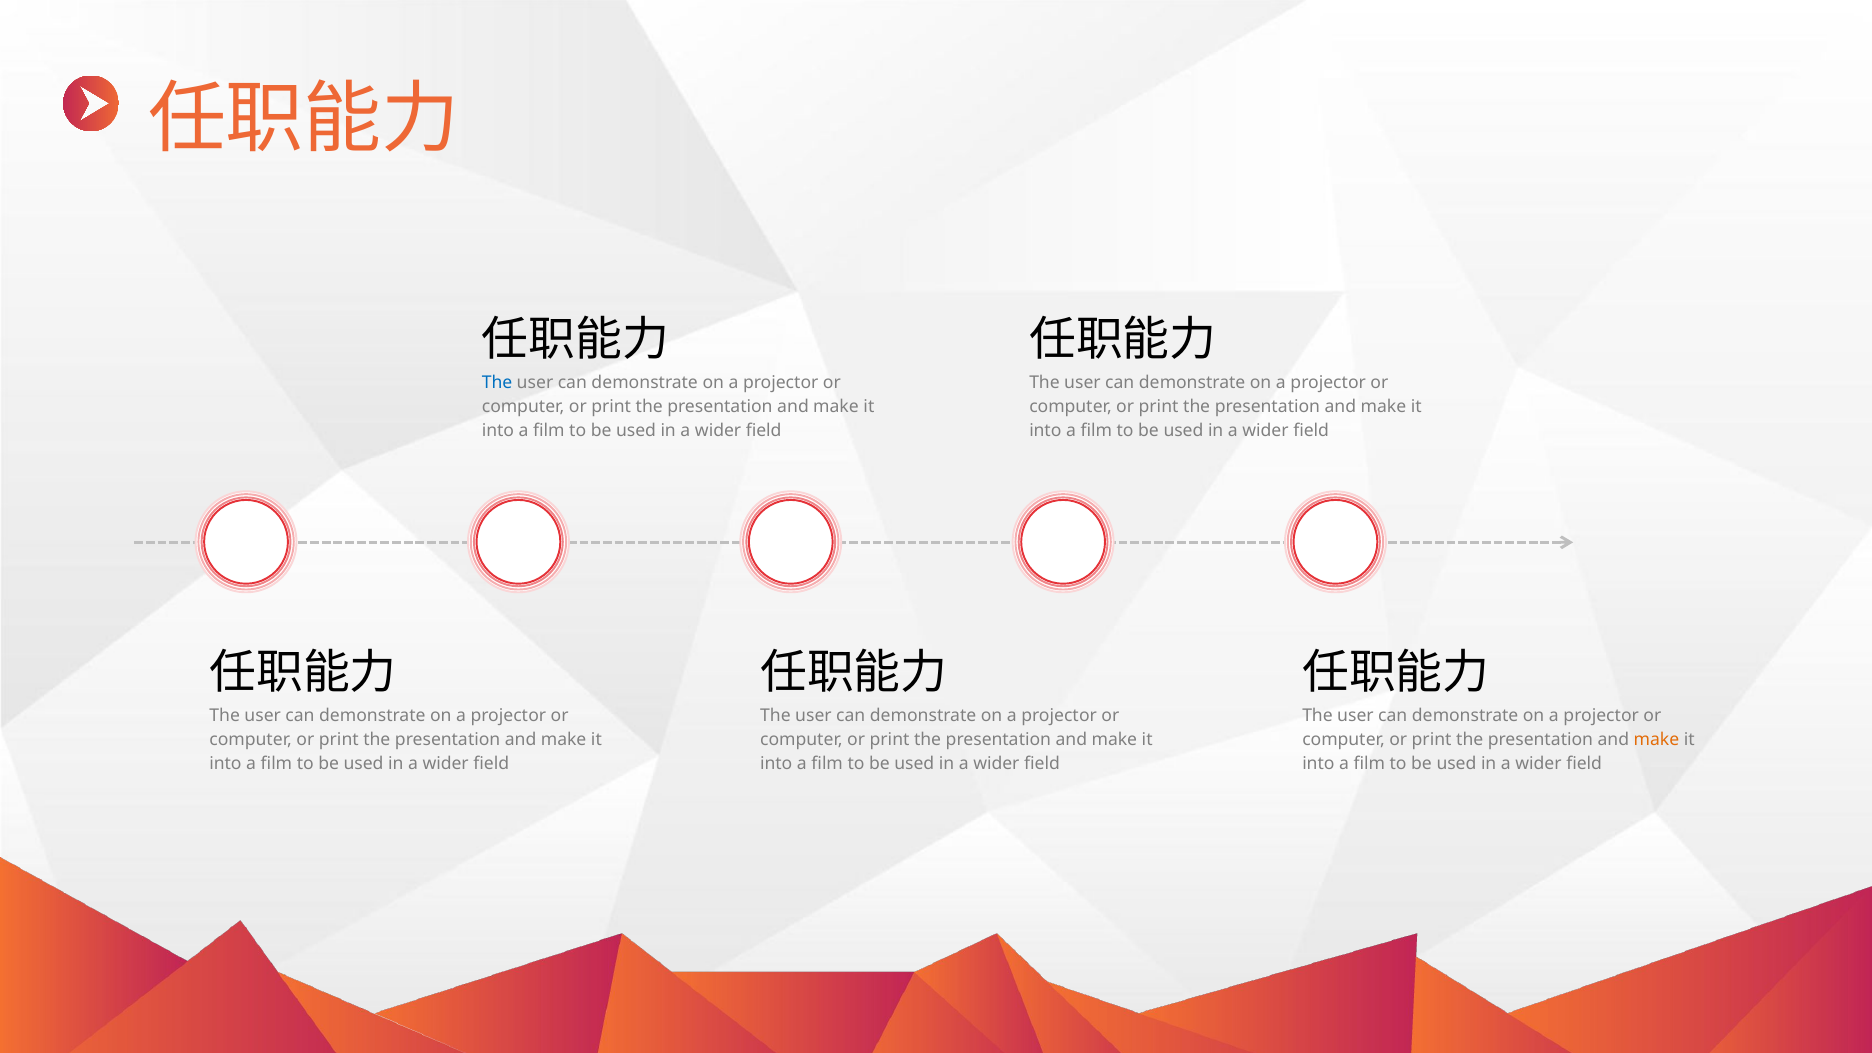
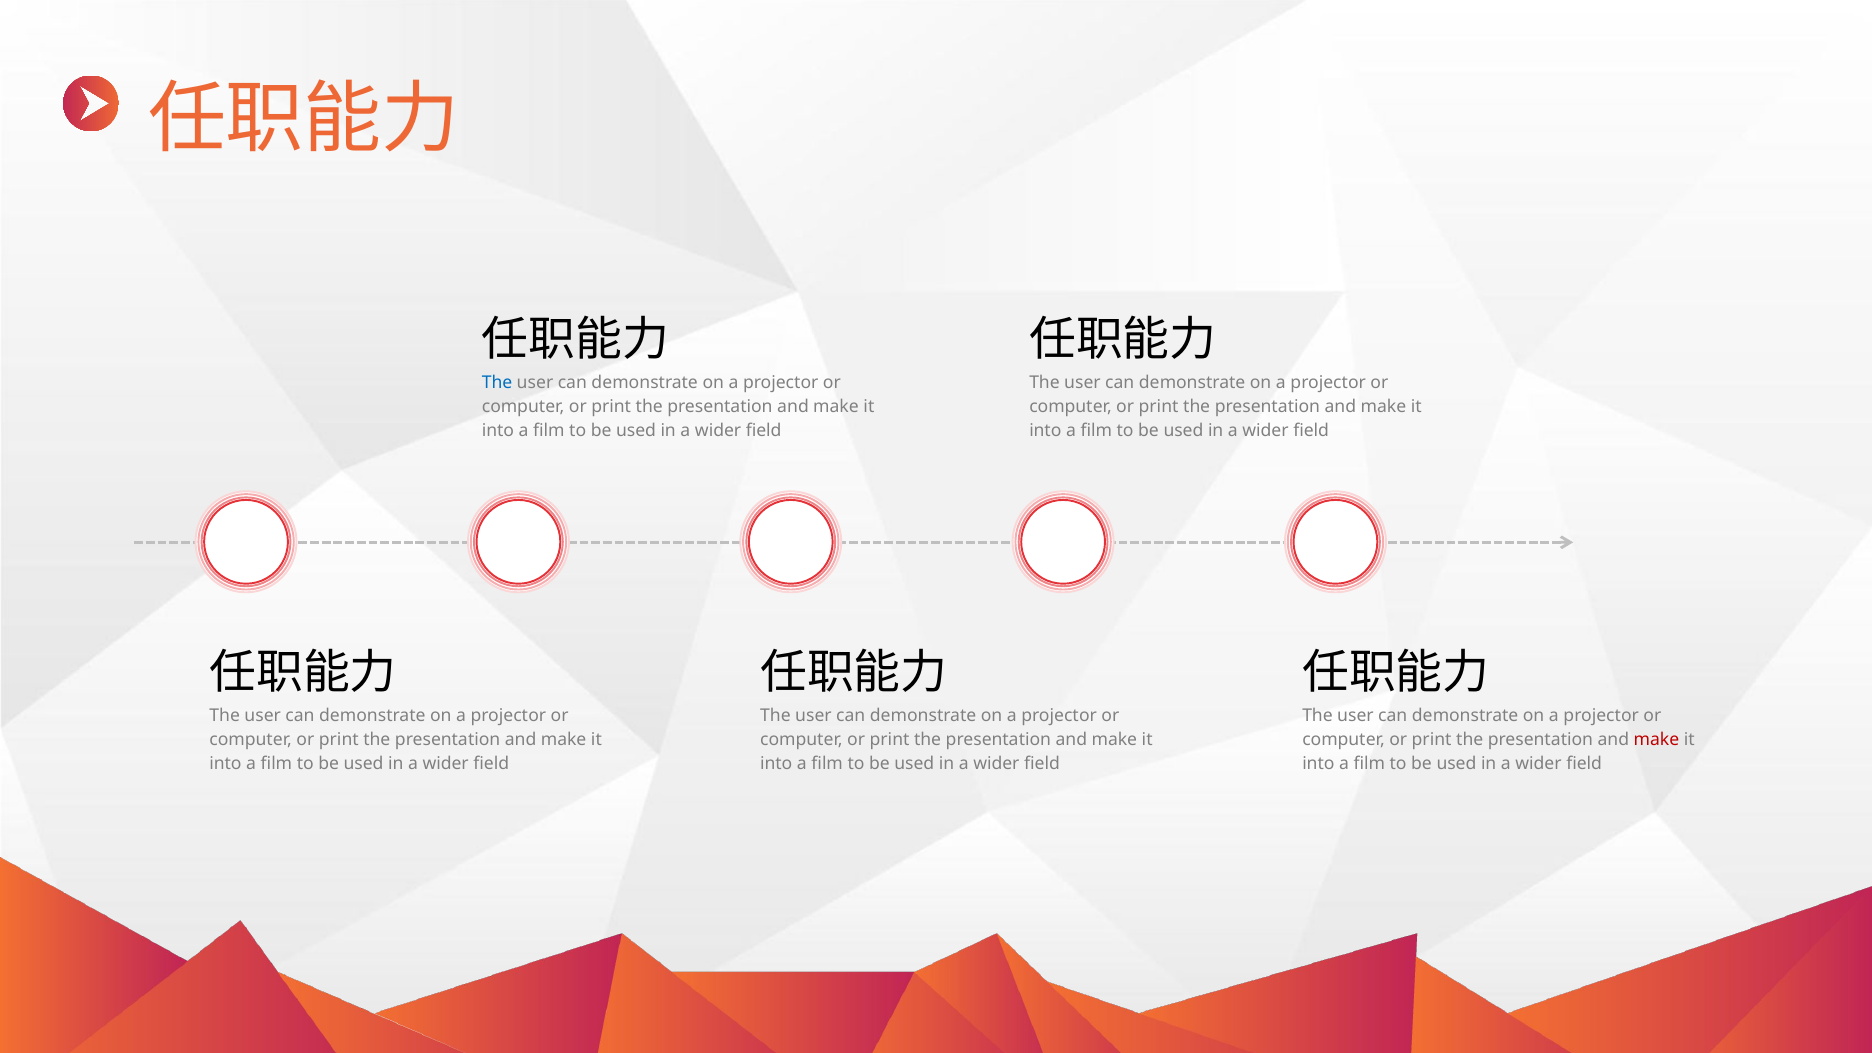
make colour: orange -> red (1656, 740)
